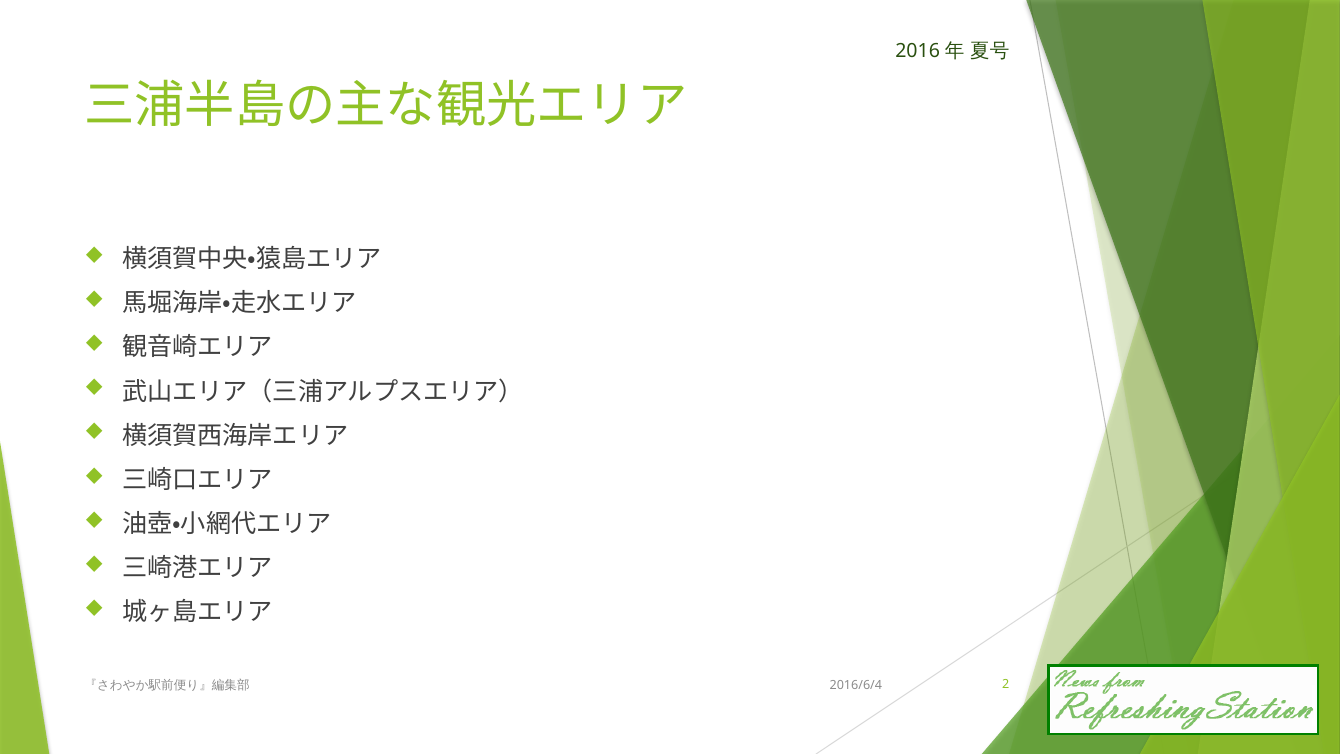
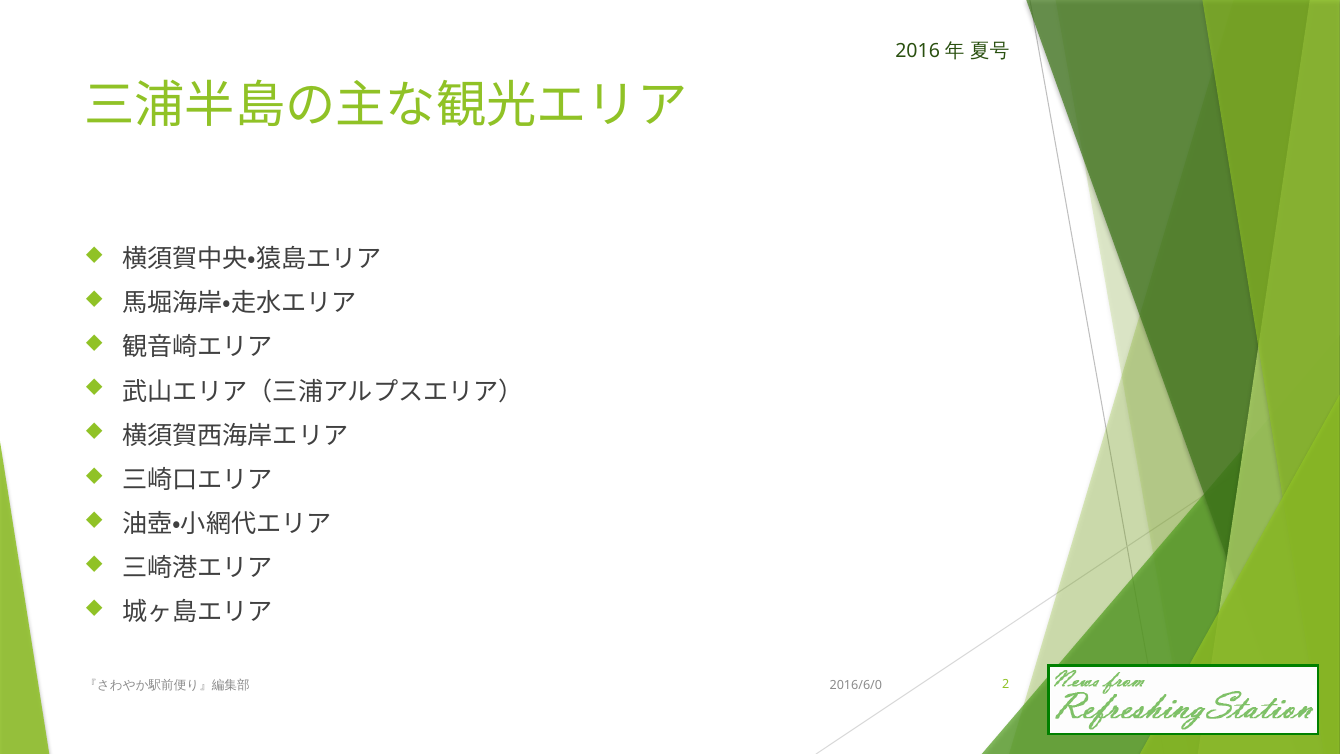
2016/6/4: 2016/6/4 -> 2016/6/0 (856, 685)
